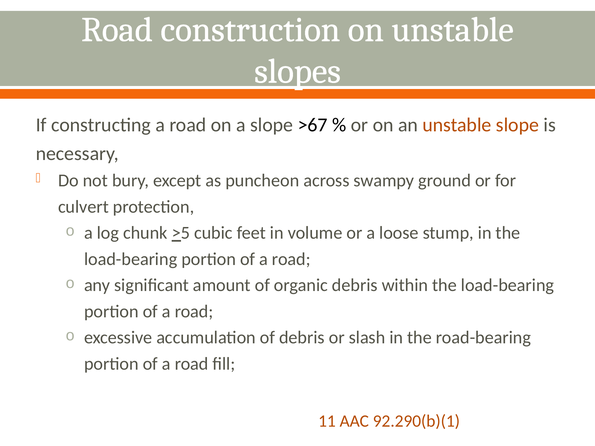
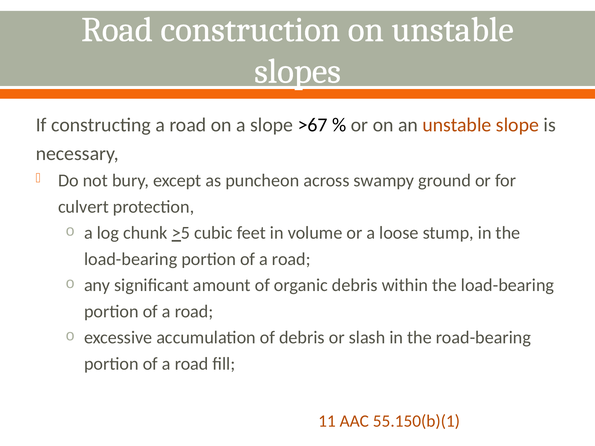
92.290(b)(1: 92.290(b)(1 -> 55.150(b)(1 (416, 421)
